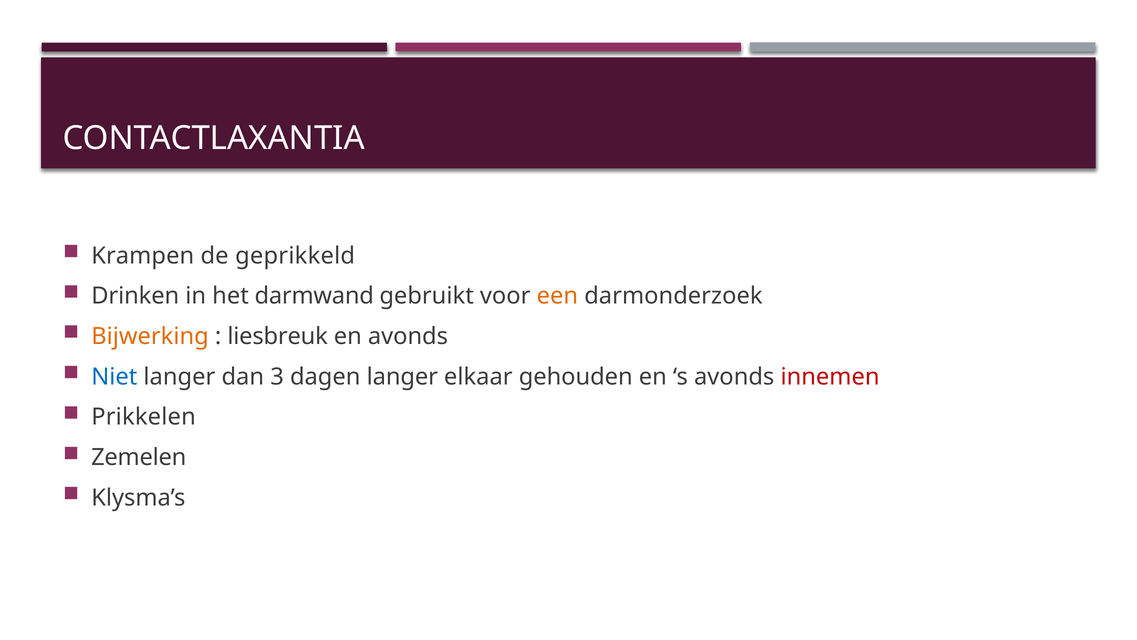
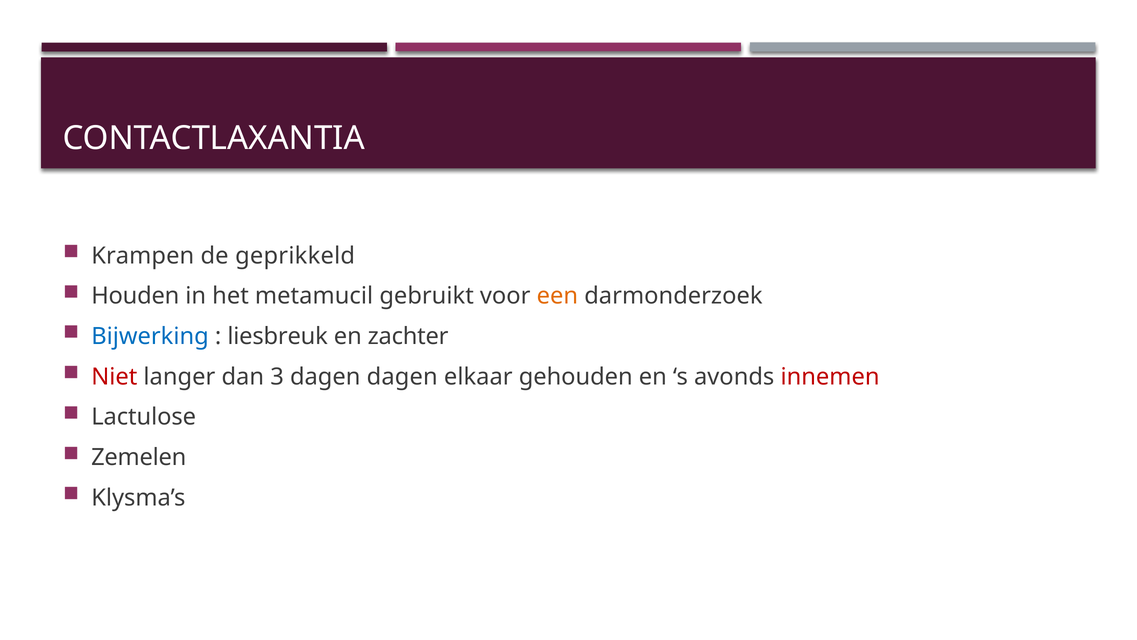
Drinken: Drinken -> Houden (135, 296)
darmwand: darmwand -> metamucil (314, 296)
Bijwerking colour: orange -> blue (150, 336)
en avonds: avonds -> zachter (408, 336)
Niet colour: blue -> red (114, 377)
dagen langer: langer -> dagen (402, 377)
Prikkelen: Prikkelen -> Lactulose (144, 417)
